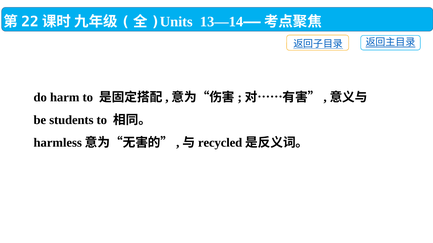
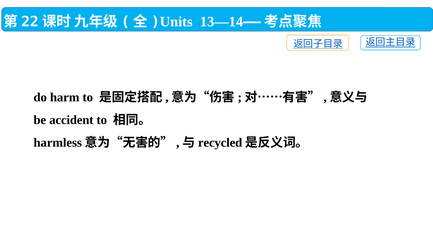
students: students -> accident (71, 120)
